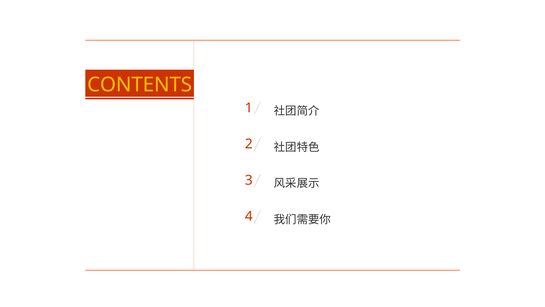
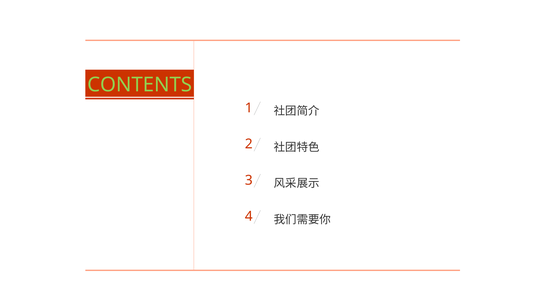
CONTENTS colour: yellow -> light green (140, 85)
